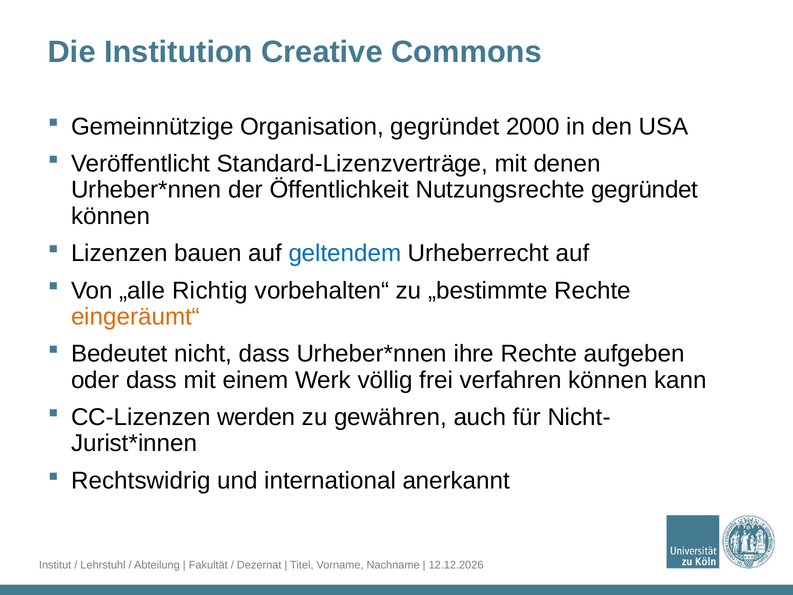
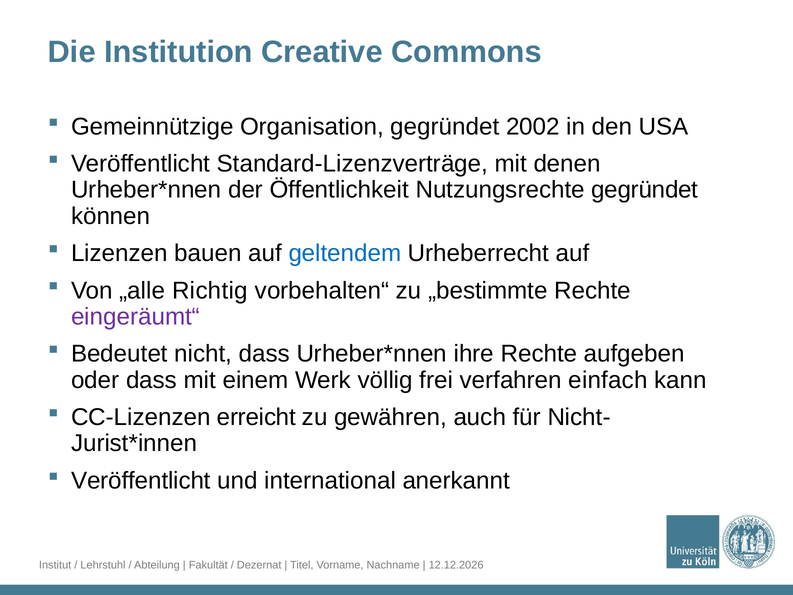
2000: 2000 -> 2002 (533, 127)
eingeräumt“ colour: orange -> purple (135, 317)
verfahren können: können -> einfach (608, 380)
werden: werden -> erreicht (256, 417)
Rechtswidrig: Rechtswidrig -> Veröffentlicht (141, 480)
